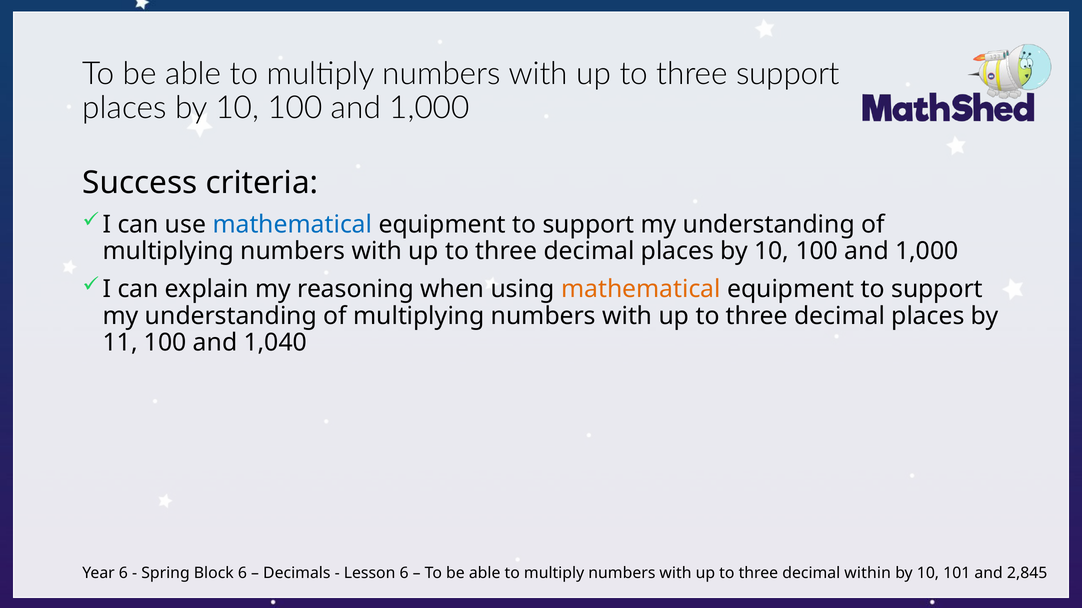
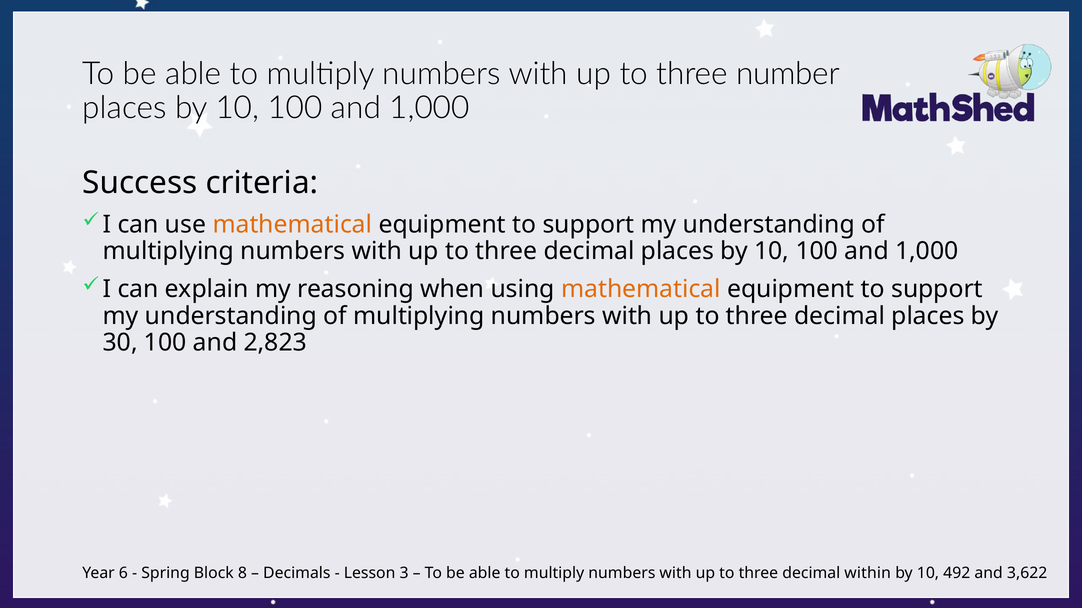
three support: support -> number (788, 74)
mathematical colour: blue -> orange (292, 225)
11: 11 -> 30 (120, 343)
1,040: 1,040 -> 2,823 (275, 343)
Block 6: 6 -> 8 (242, 574)
Lesson 6: 6 -> 3 (404, 574)
101: 101 -> 492 (957, 574)
2,845: 2,845 -> 3,622 (1027, 574)
